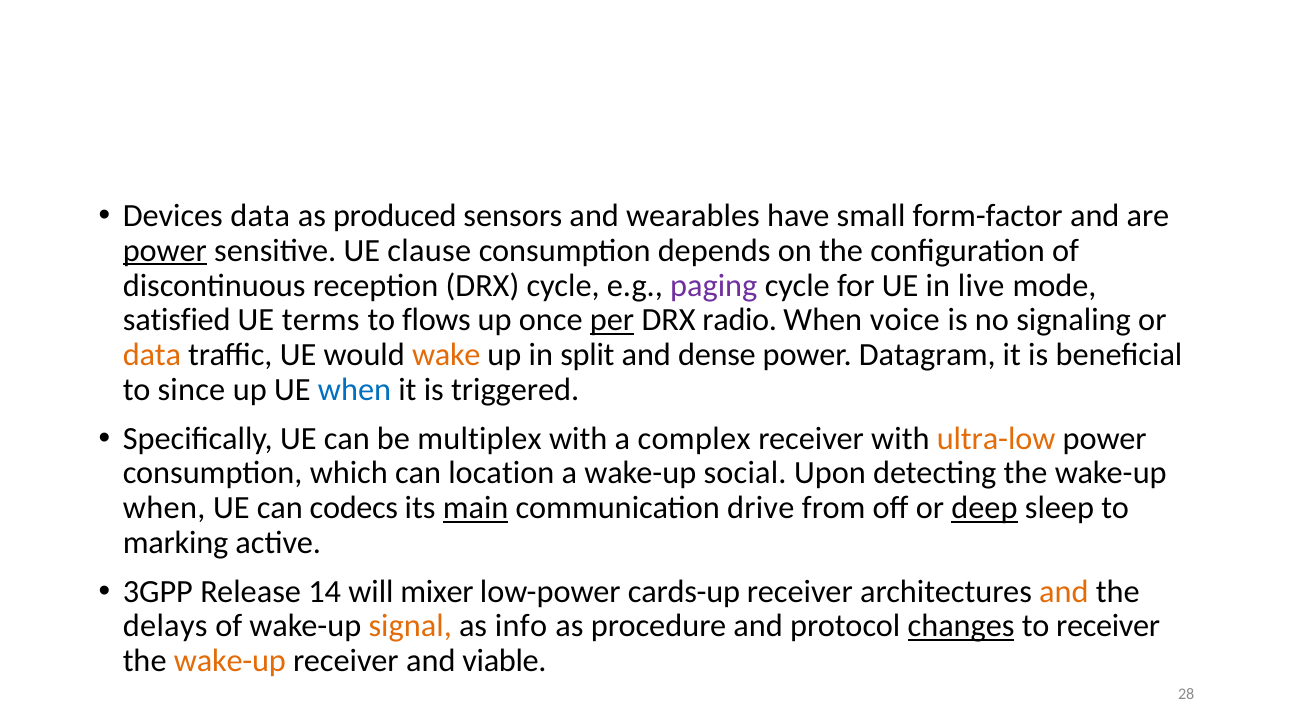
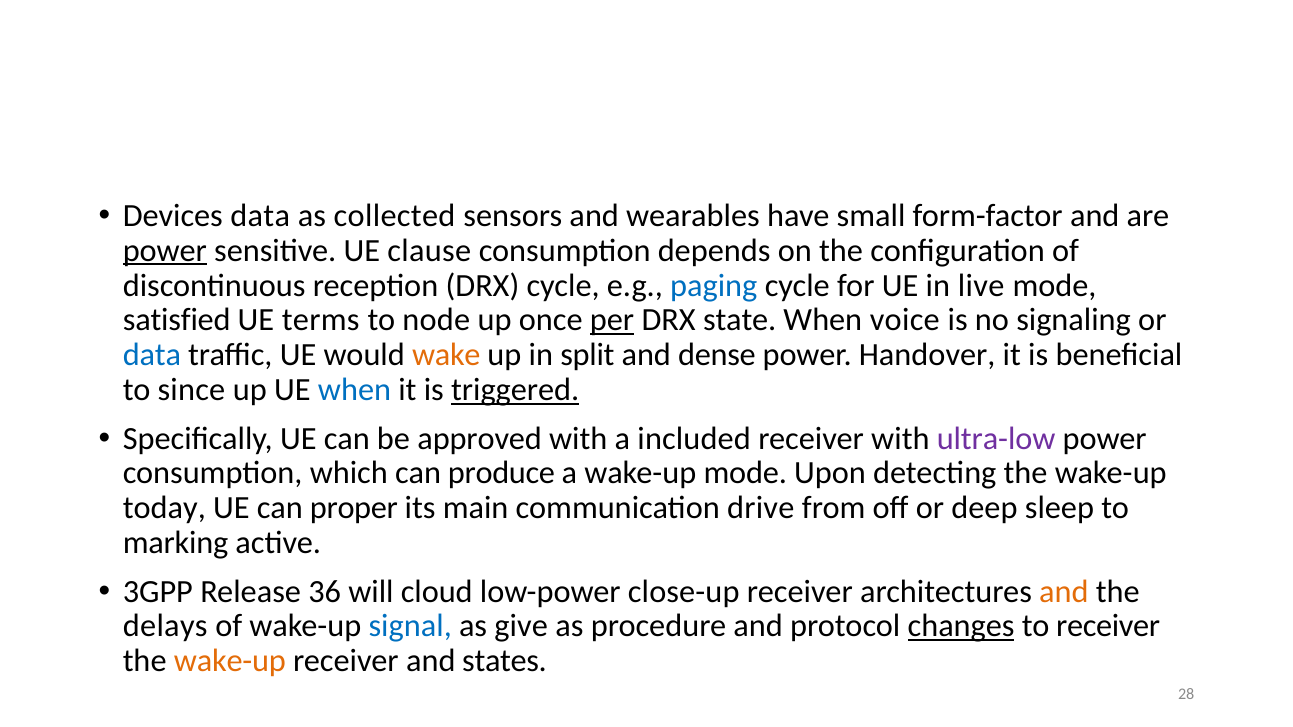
produced: produced -> collected (395, 216)
paging colour: purple -> blue (714, 286)
flows: flows -> node (436, 320)
radio: radio -> state (740, 320)
data colour: orange -> blue (152, 355)
Datagram: Datagram -> Handover (927, 355)
triggered underline: none -> present (515, 390)
multiplex: multiplex -> approved (480, 439)
complex: complex -> included (694, 439)
ultra-low colour: orange -> purple (996, 439)
location: location -> produce (501, 473)
wake-up social: social -> mode (745, 473)
when: when -> today (164, 508)
codecs: codecs -> proper (354, 508)
main underline: present -> none (476, 508)
deep underline: present -> none (984, 508)
14: 14 -> 36 (325, 592)
mixer: mixer -> cloud (437, 592)
cards-up: cards-up -> close-up (684, 592)
signal colour: orange -> blue (410, 627)
info: info -> give (521, 627)
viable: viable -> states (505, 661)
